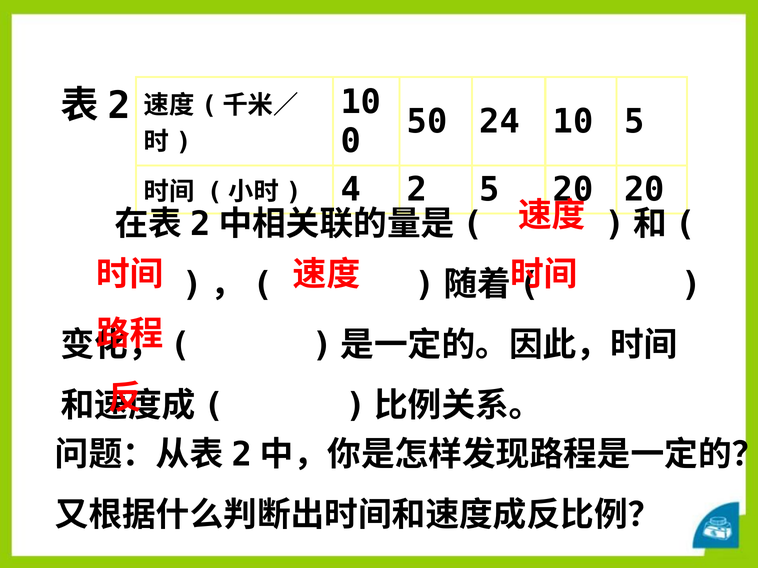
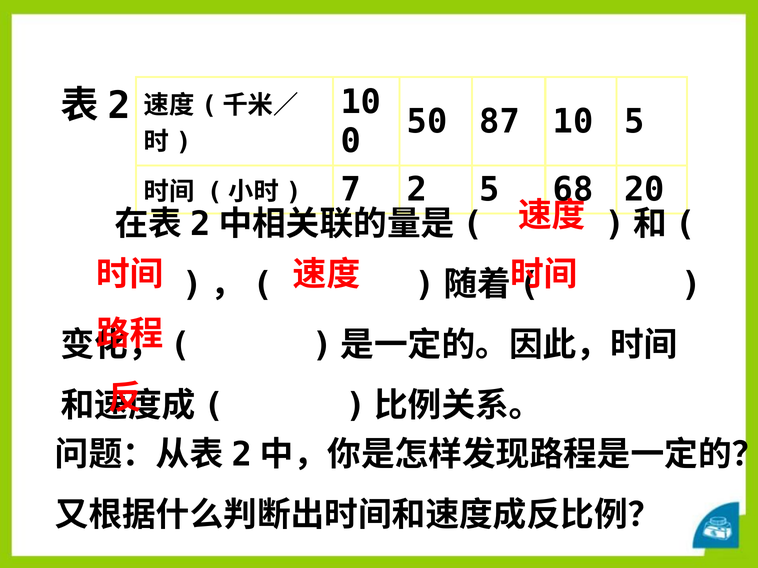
24: 24 -> 87 (500, 122)
4: 4 -> 7 (351, 190)
5 20: 20 -> 68 (573, 190)
